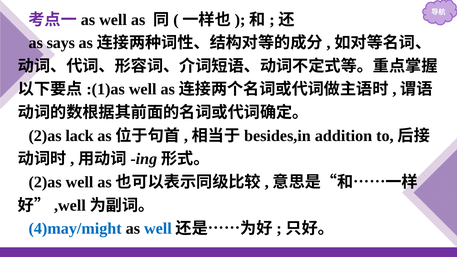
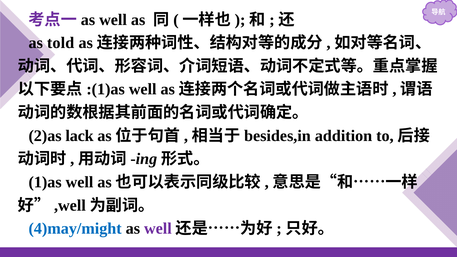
says: says -> told (61, 43)
2)as: 2)as -> 1)as (45, 182)
well colour: blue -> purple (158, 229)
